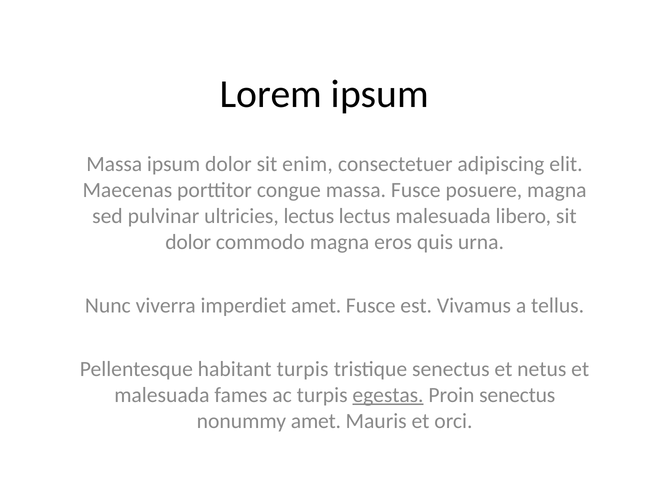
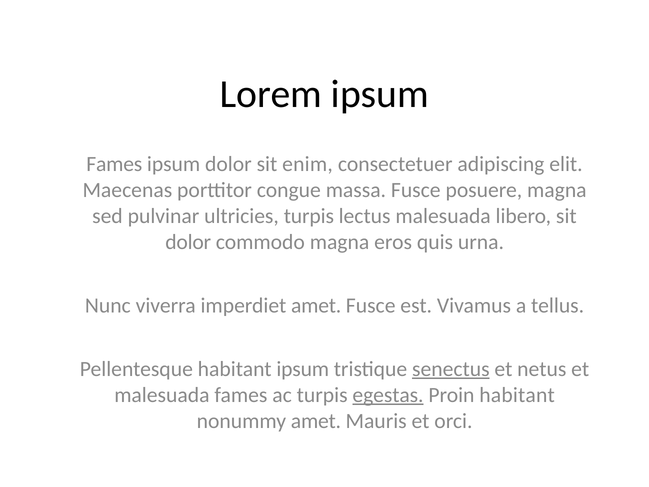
Massa: Massa -> Fames (114, 164)
ultricies lectus: lectus -> turpis (309, 216)
habitant turpis: turpis -> ipsum (303, 369)
senectus underline: none -> present (451, 369)
Proin senectus: senectus -> habitant (517, 395)
